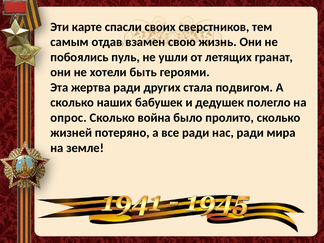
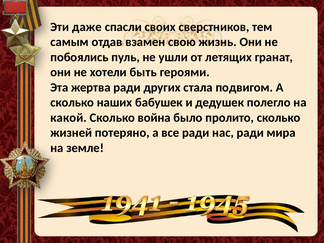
карте: карте -> даже (87, 27)
опрос: опрос -> какой (69, 118)
